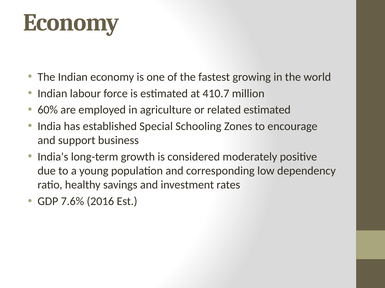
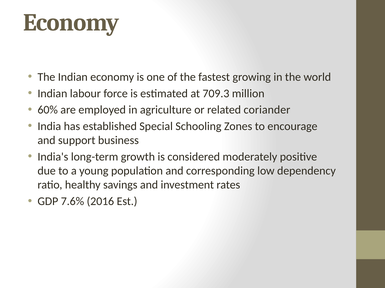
410.7: 410.7 -> 709.3 (216, 94)
related estimated: estimated -> coriander (267, 110)
